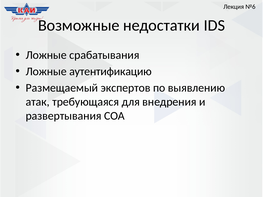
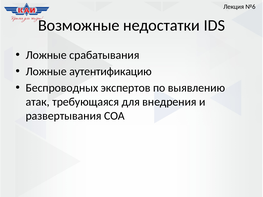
Размещаемый: Размещаемый -> Беспроводных (62, 88)
